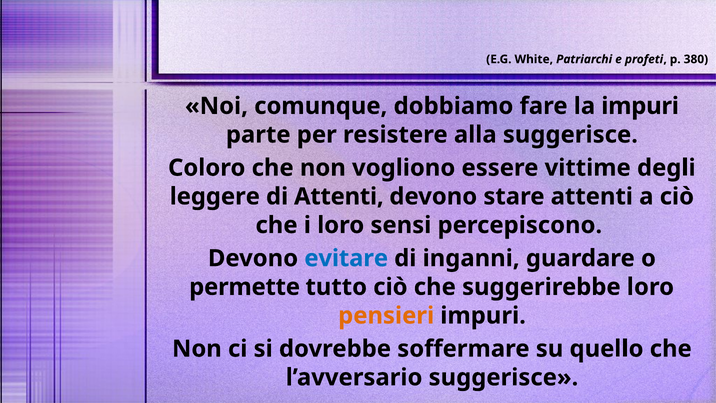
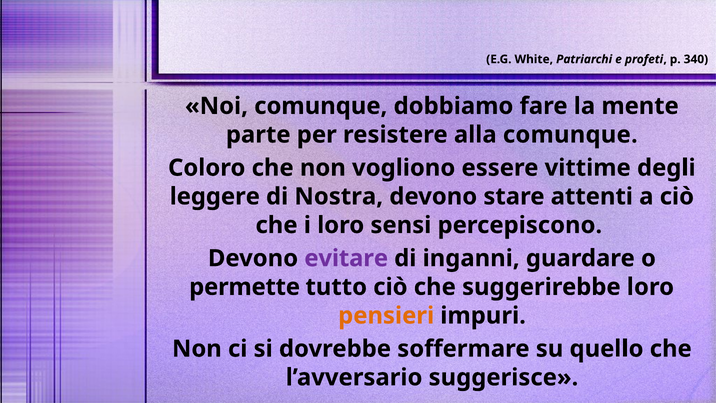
380: 380 -> 340 (696, 59)
la impuri: impuri -> mente (640, 106)
alla suggerisce: suggerisce -> comunque (570, 135)
di Attenti: Attenti -> Nostra (339, 196)
evitare colour: blue -> purple (346, 258)
